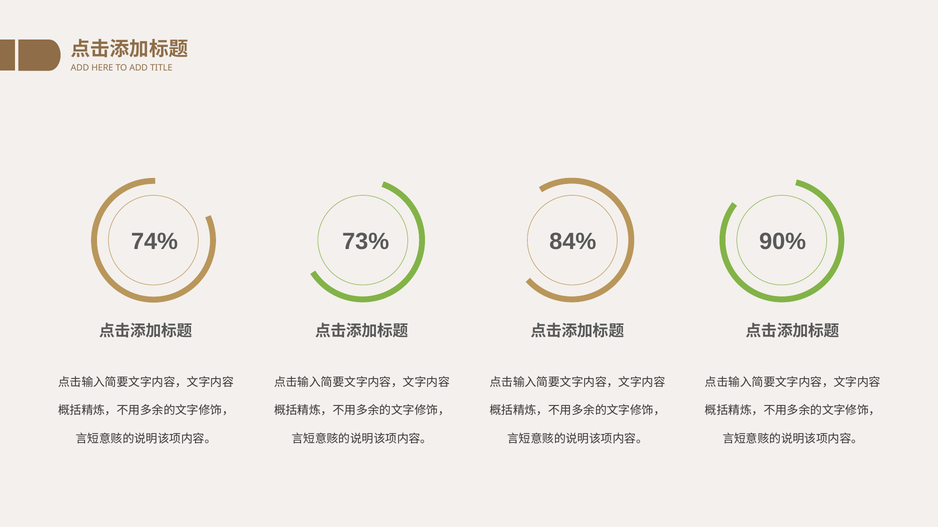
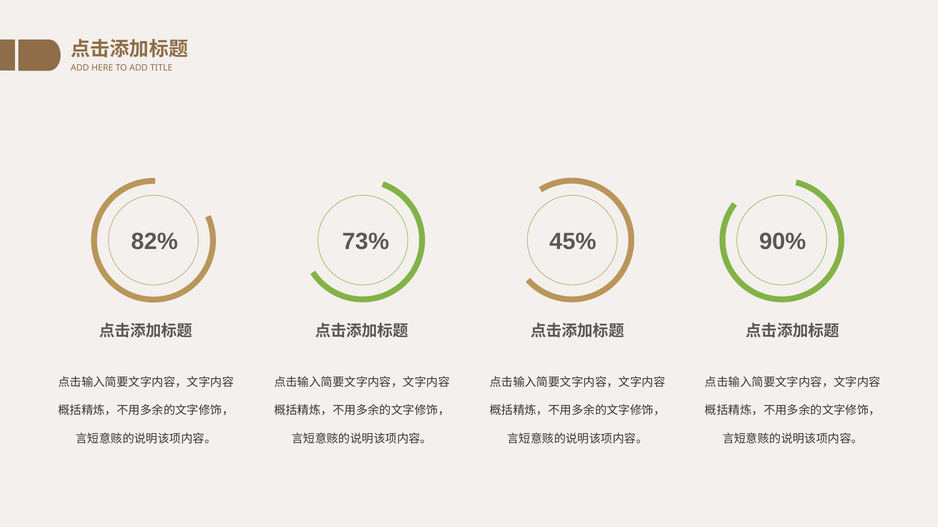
74%: 74% -> 82% (155, 242)
84%: 84% -> 45% (573, 242)
